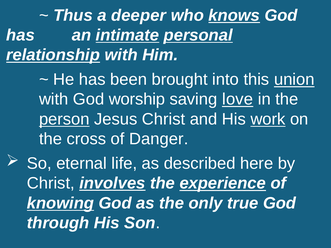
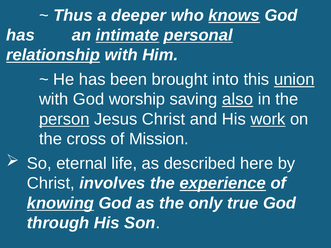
love: love -> also (238, 99)
Danger: Danger -> Mission (159, 139)
involves underline: present -> none (112, 183)
